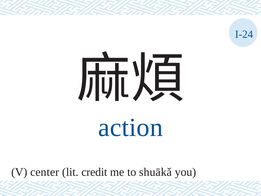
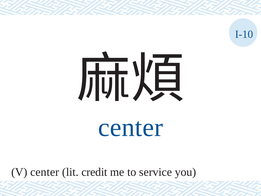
I-24: I-24 -> I-10 (244, 34)
action: action -> center (130, 127)
shuākǎ: shuākǎ -> service (156, 172)
